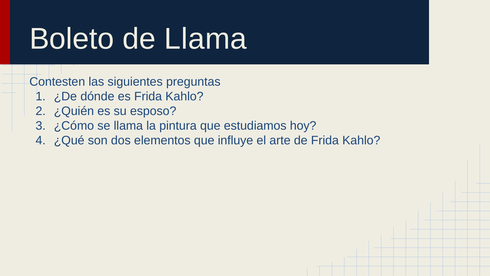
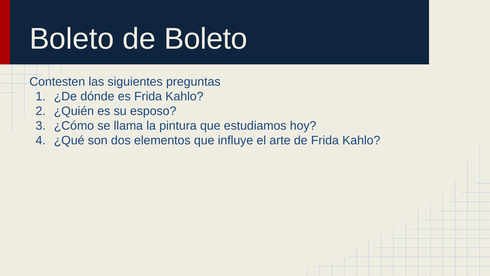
de Llama: Llama -> Boleto (206, 39)
